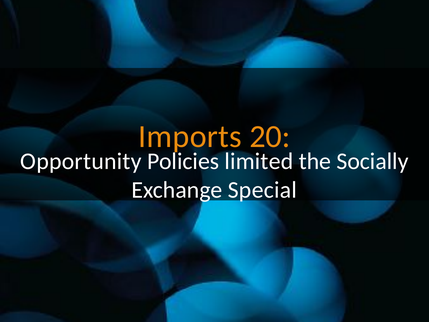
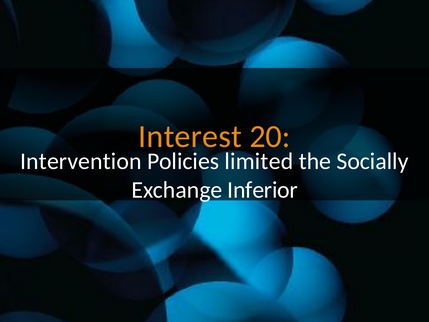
Imports: Imports -> Interest (190, 136)
Opportunity: Opportunity -> Intervention (81, 161)
Special: Special -> Inferior (263, 190)
